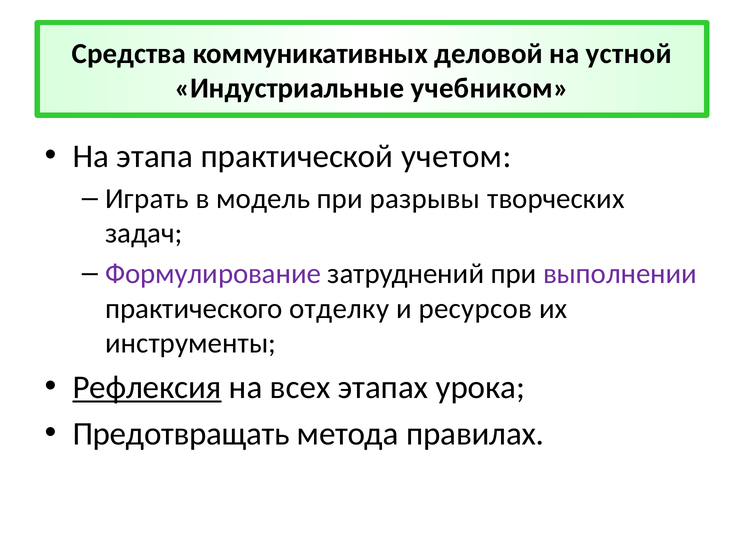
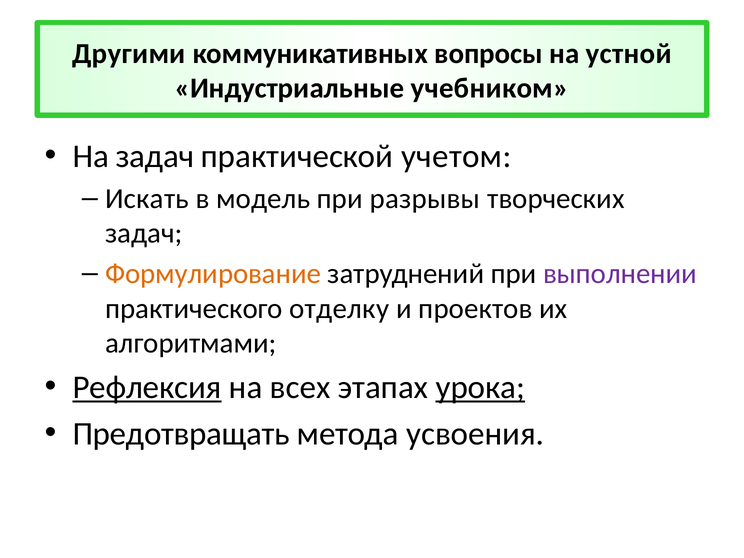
Средства: Средства -> Другими (129, 54)
деловой: деловой -> вопросы (489, 54)
На этапа: этапа -> задач (155, 156)
Играть: Играть -> Искать (147, 199)
Формулирование colour: purple -> orange (213, 274)
ресурсов: ресурсов -> проектов (476, 309)
инструменты: инструменты -> алгоритмами (191, 343)
урока underline: none -> present (480, 387)
правилах: правилах -> усвоения (475, 434)
